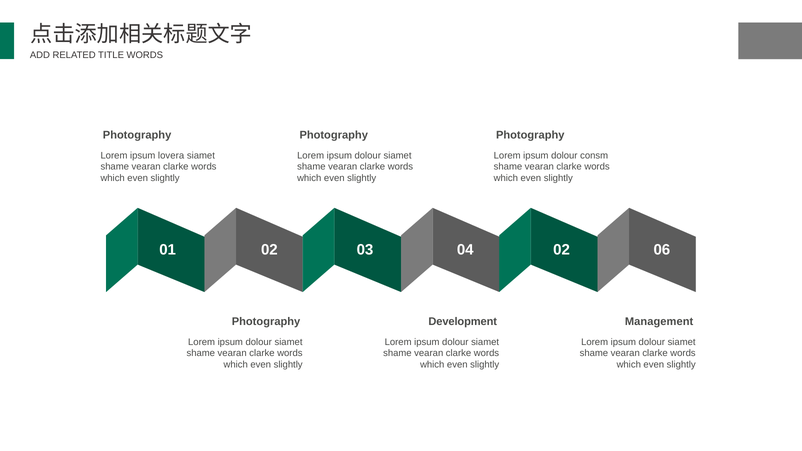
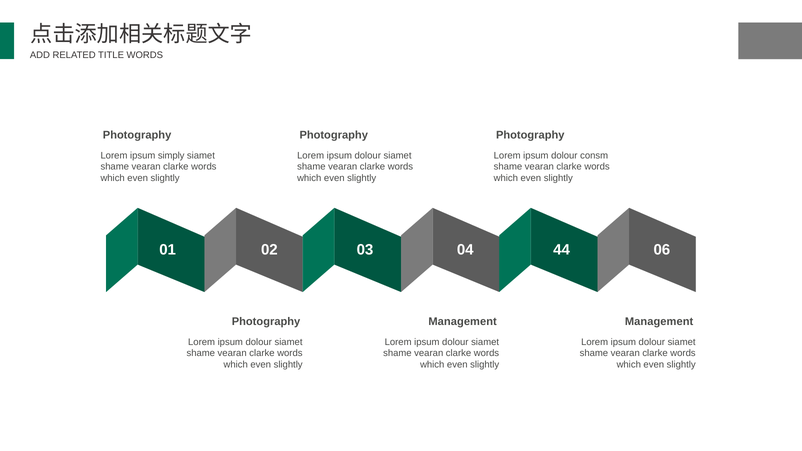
lovera: lovera -> simply (171, 155)
04 02: 02 -> 44 (562, 250)
Development: Development -> Management (463, 322)
